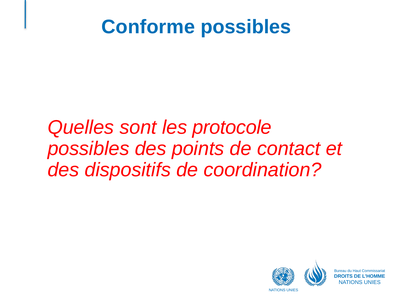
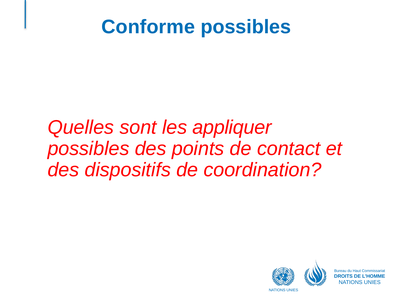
protocole: protocole -> appliquer (232, 127)
